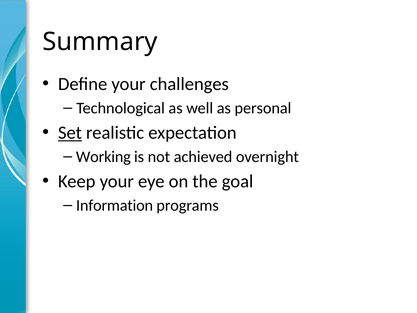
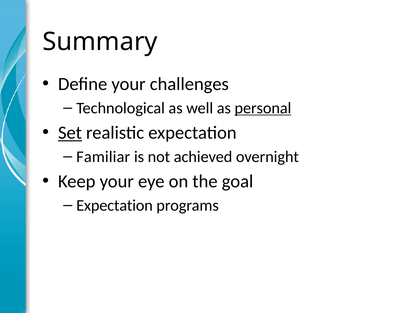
personal underline: none -> present (263, 108)
Working: Working -> Familiar (103, 157)
Information: Information -> Expectation (115, 205)
